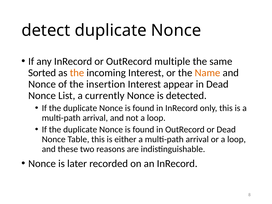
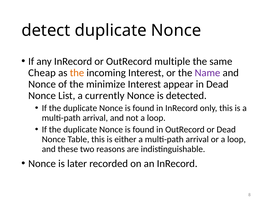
Sorted: Sorted -> Cheap (42, 73)
Name colour: orange -> purple (207, 73)
insertion: insertion -> minimize (106, 84)
